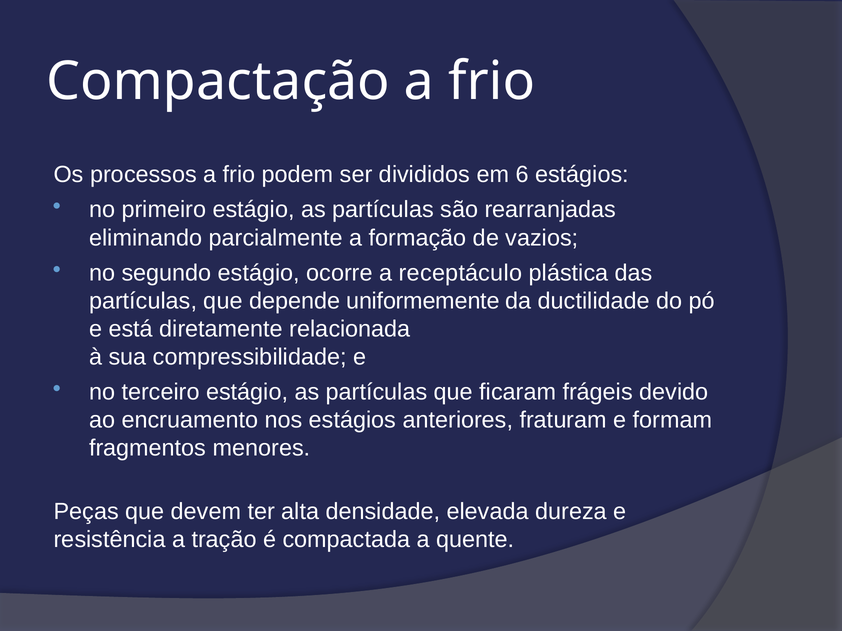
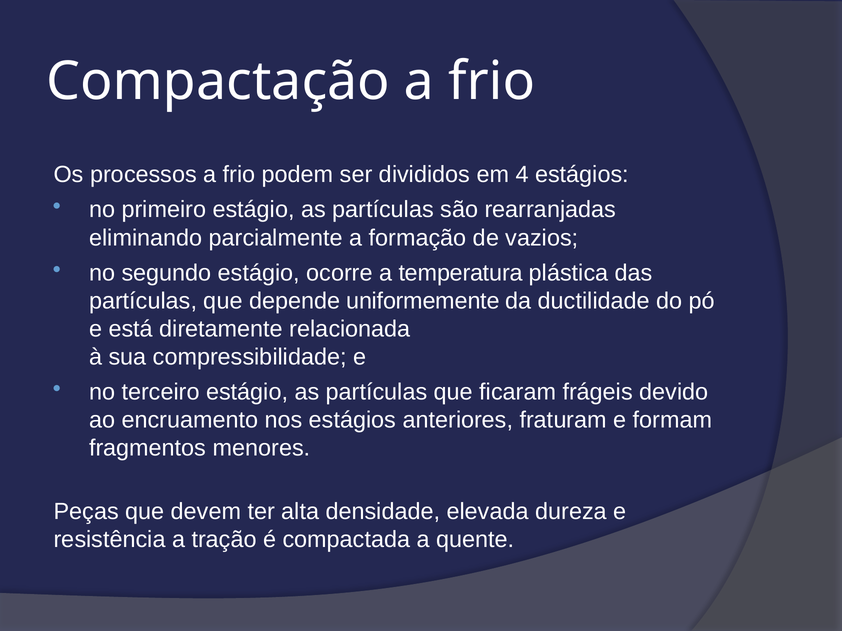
6: 6 -> 4 (522, 175)
receptáculo: receptáculo -> temperatura (461, 273)
